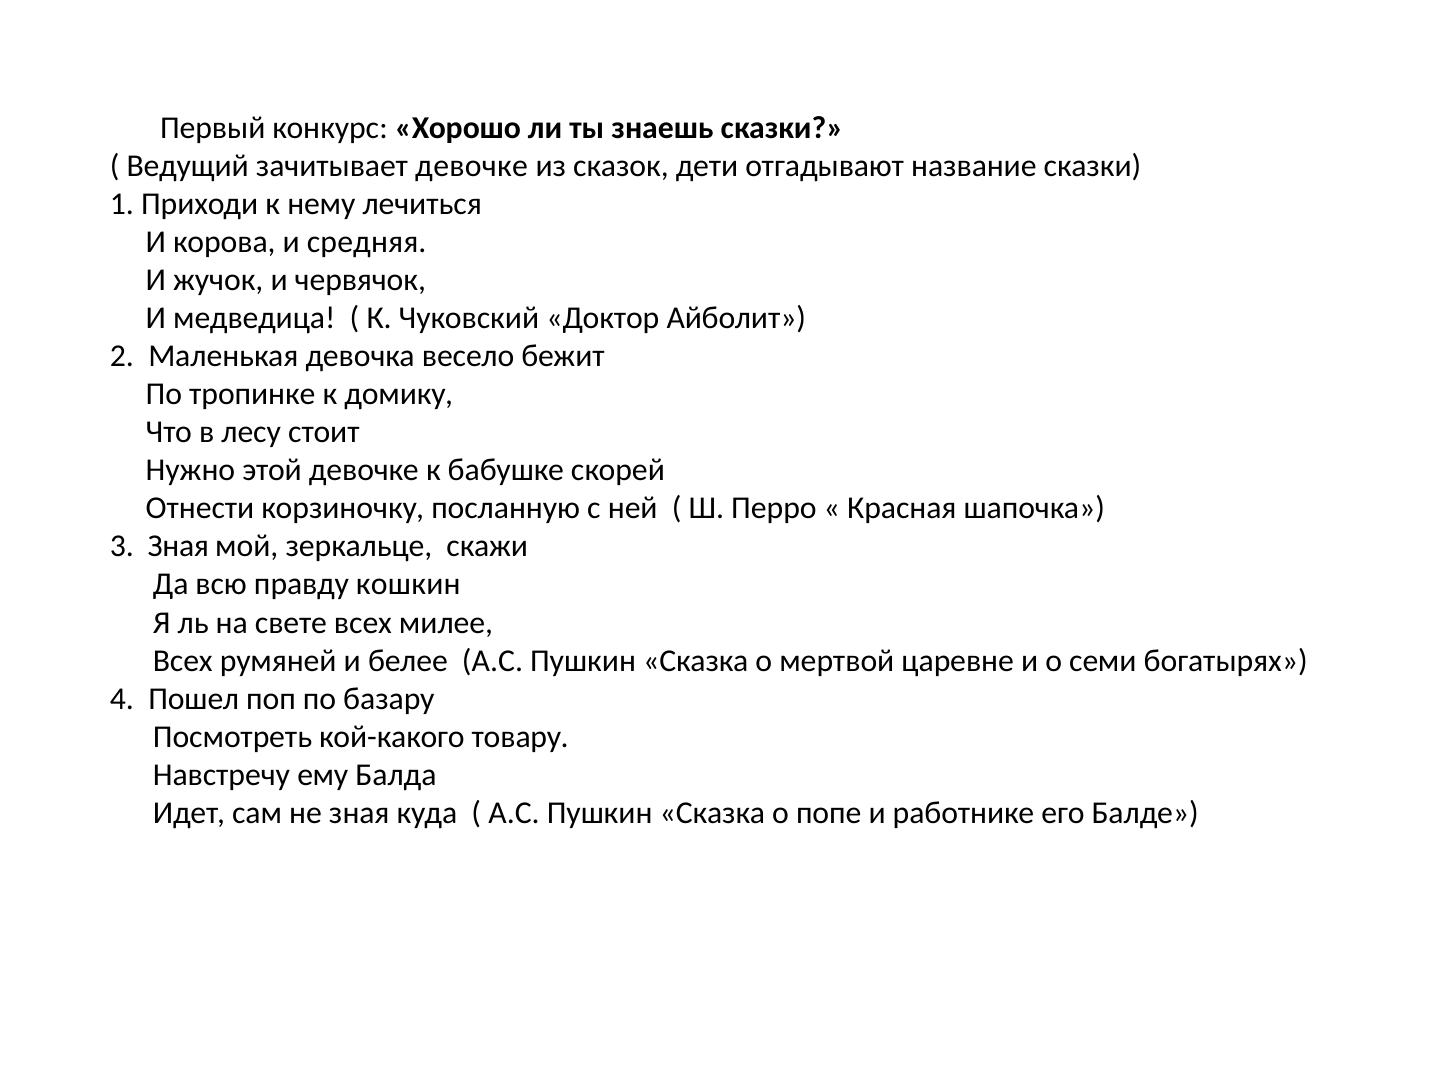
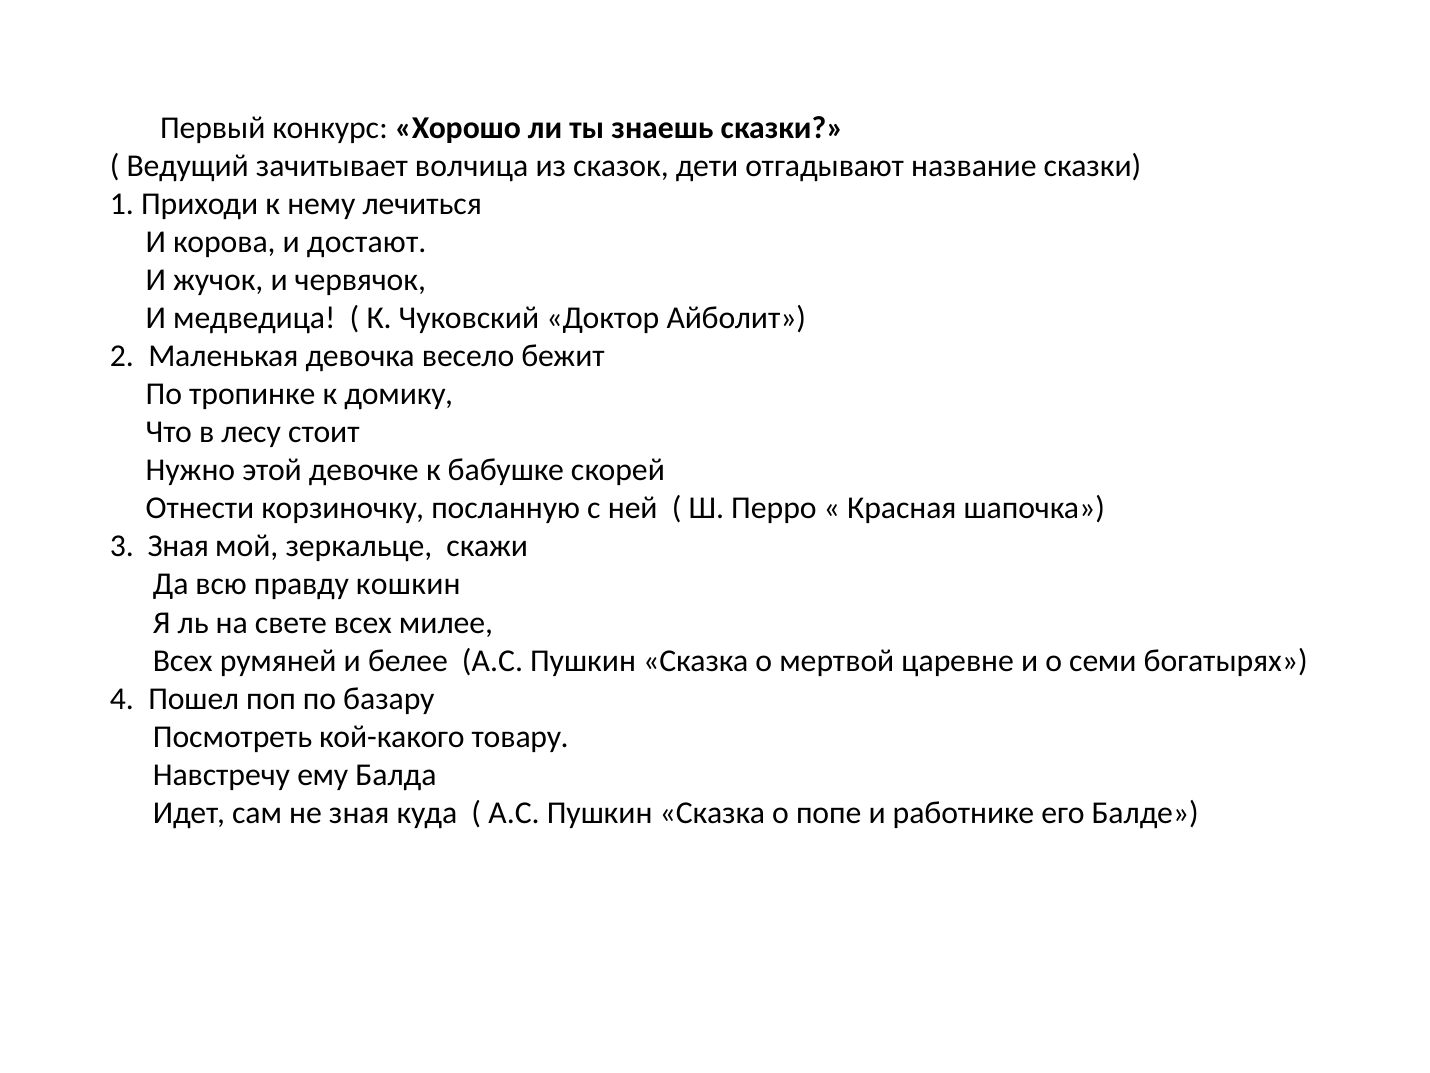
зачитывает девочке: девочке -> волчица (472, 166)
средняя: средняя -> достают (367, 242)
